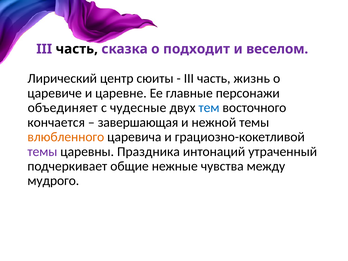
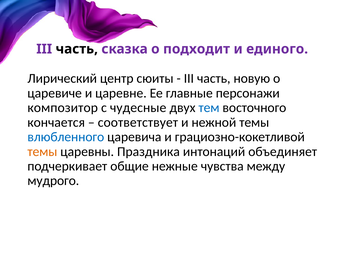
веселом: веселом -> единого (277, 49)
жизнь: жизнь -> новую (252, 78)
объединяет: объединяет -> композитор (63, 108)
завершающая: завершающая -> соответствует (138, 122)
влюбленного colour: orange -> blue (66, 137)
темы colour: purple -> orange (42, 152)
утраченный: утраченный -> объединяет (283, 152)
